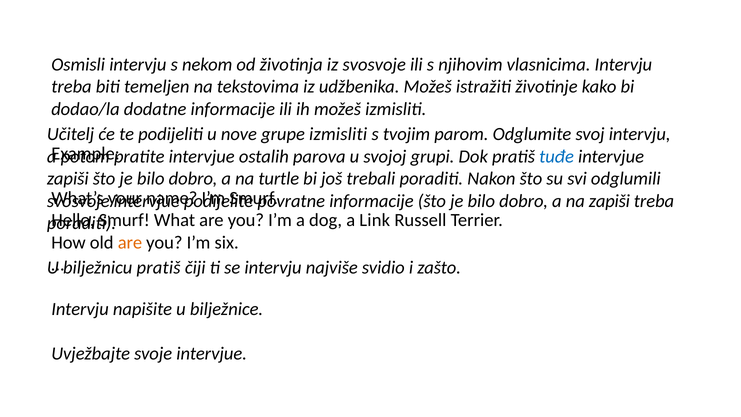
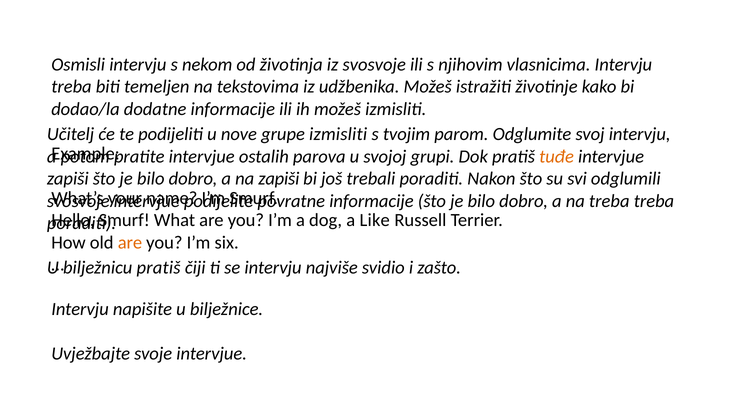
tuđe colour: blue -> orange (557, 156)
na turtle: turtle -> zapiši (279, 179)
na zapiši: zapiši -> treba (609, 201)
Link: Link -> Like (375, 220)
